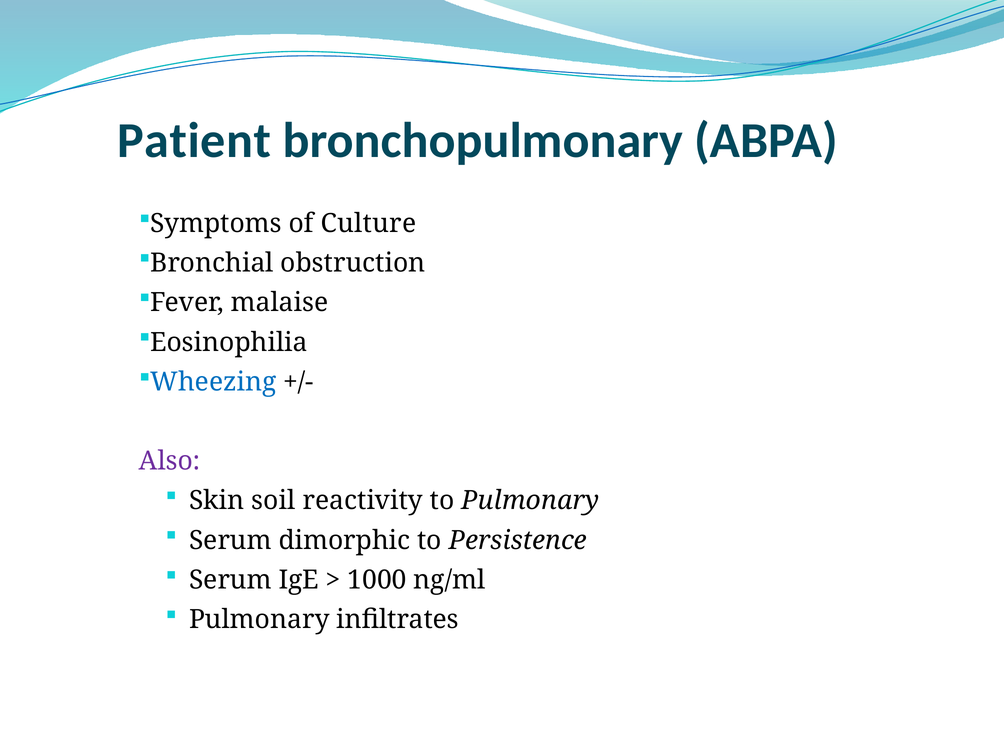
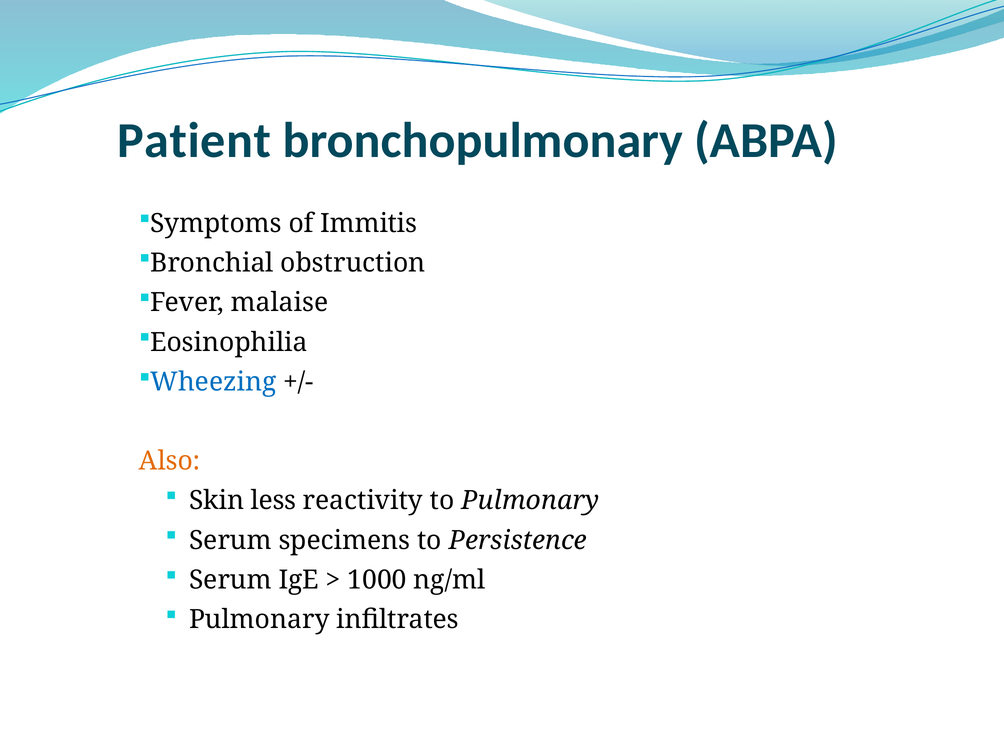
Culture: Culture -> Immitis (369, 223)
Also colour: purple -> orange (170, 461)
soil: soil -> less (274, 501)
dimorphic: dimorphic -> specimens (344, 540)
